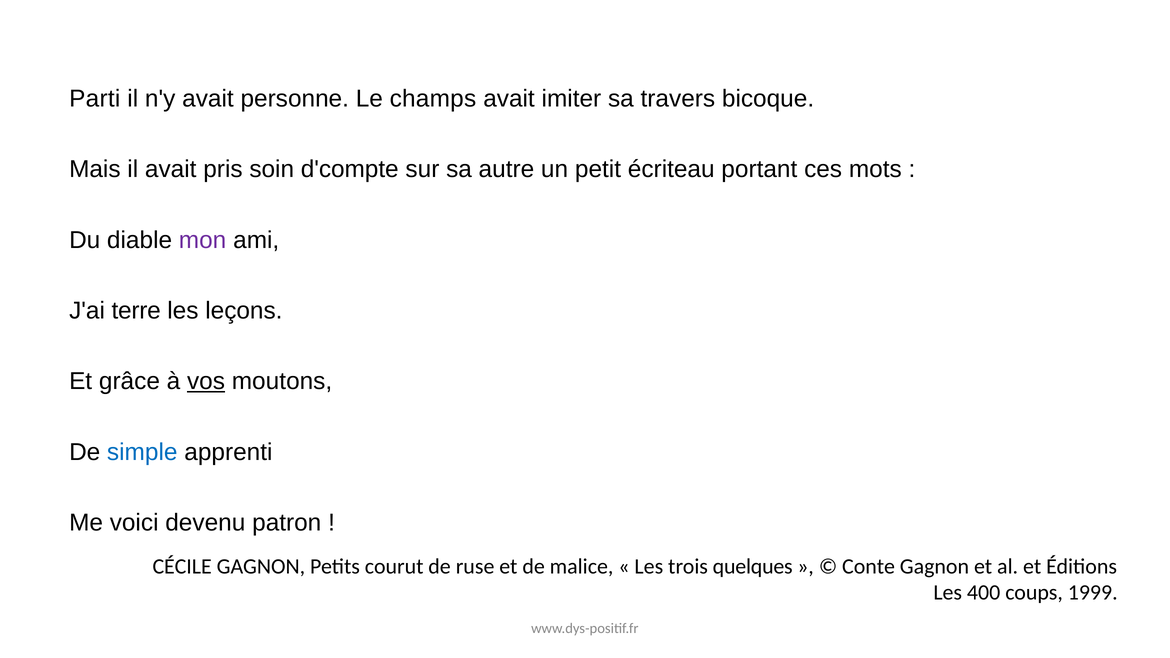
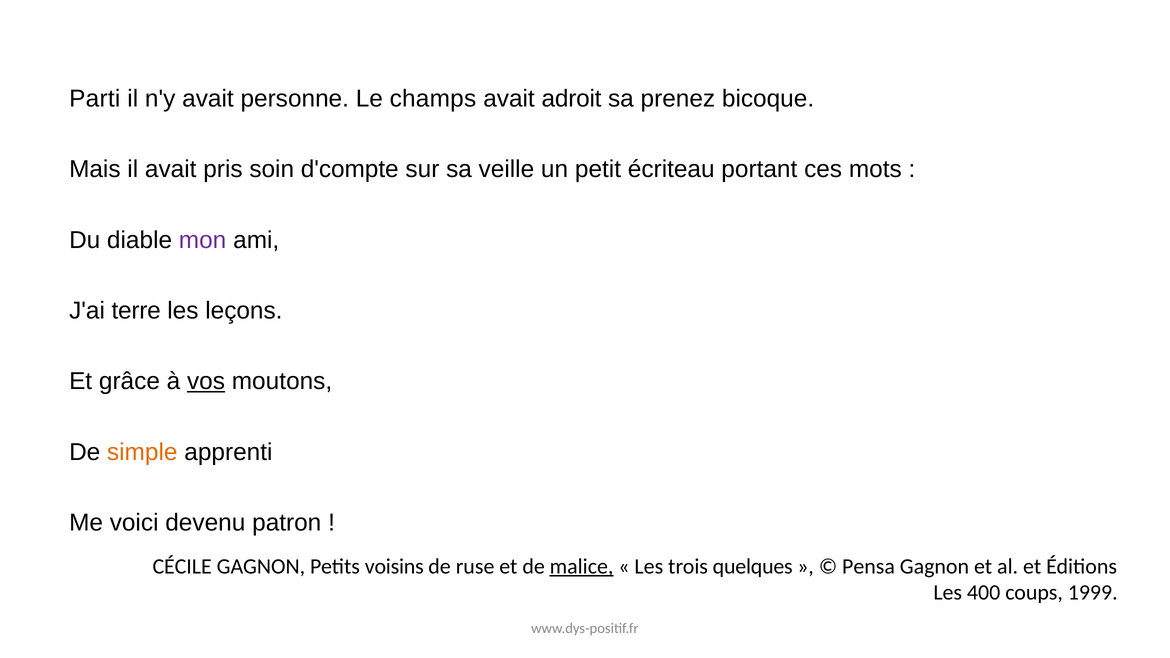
imiter: imiter -> adroit (572, 99)
travers: travers -> prenez (678, 99)
autre: autre -> veille (506, 169)
simple colour: blue -> orange (142, 452)
courut: courut -> voisins (394, 566)
malice underline: none -> present (582, 566)
Conte: Conte -> Pensa (869, 566)
